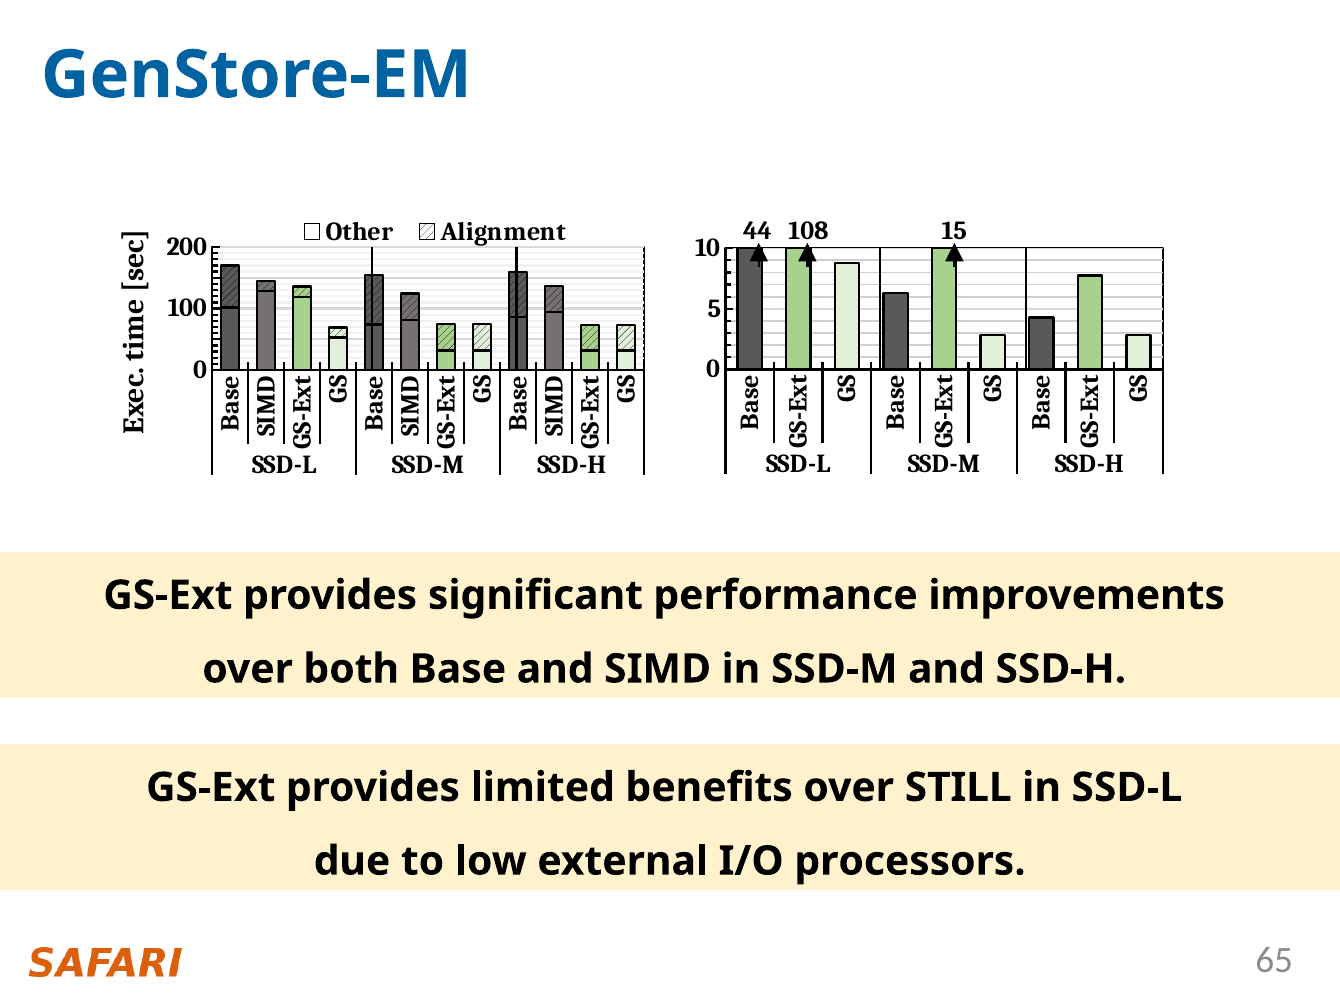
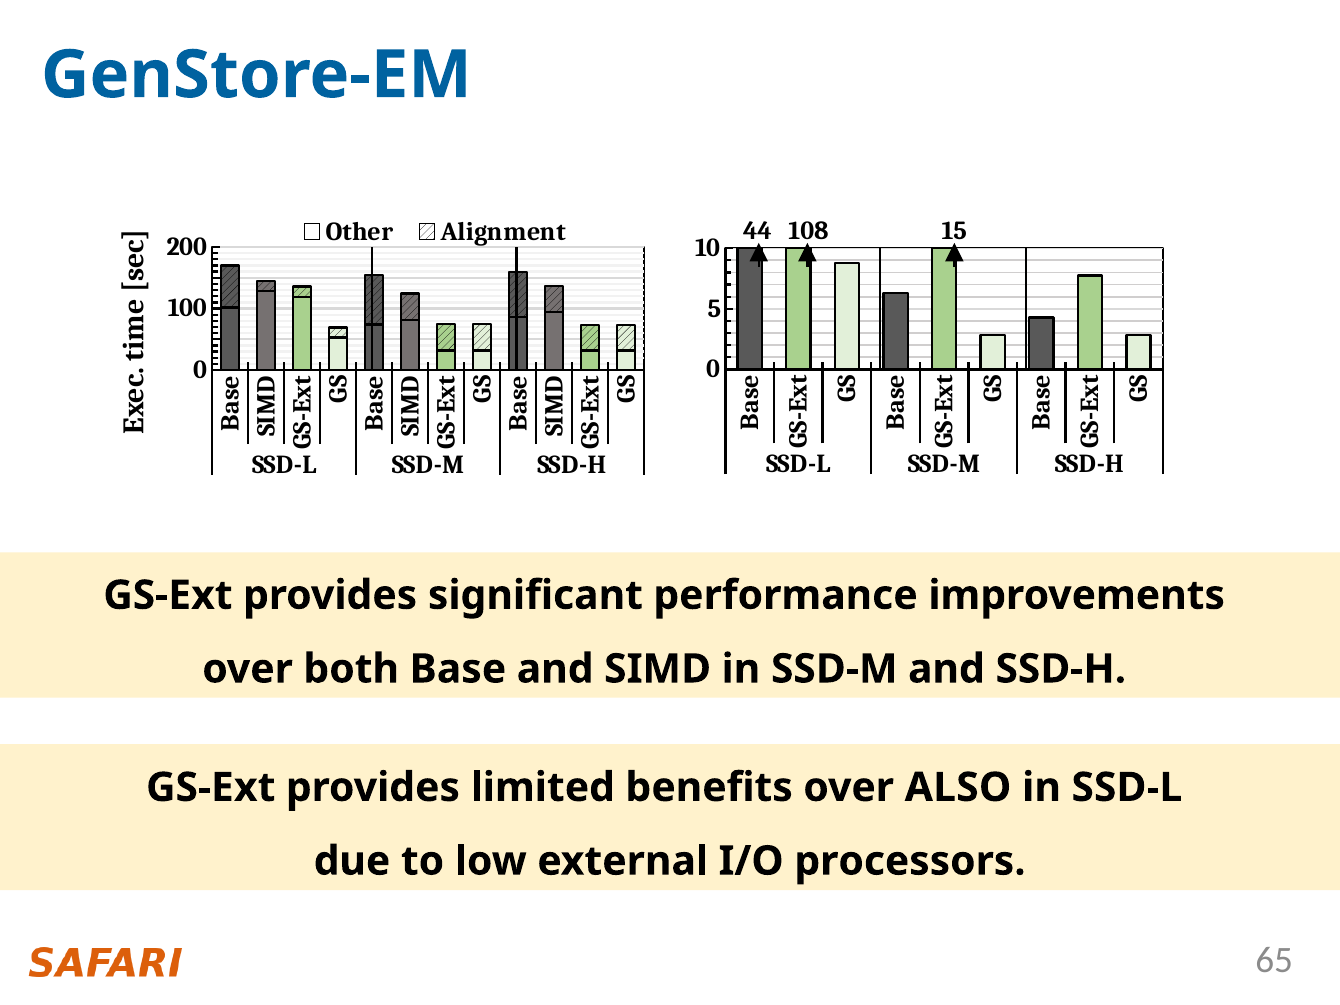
STILL: STILL -> ALSO (958, 787)
